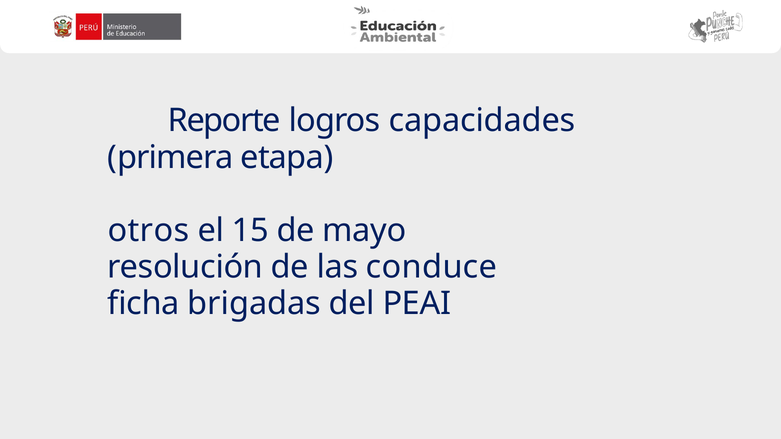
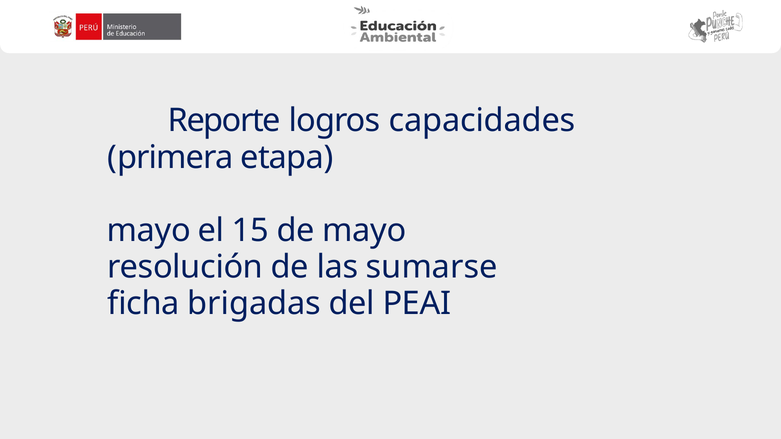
otros: otros -> mayo (149, 231)
conduce: conduce -> sumarse (432, 267)
